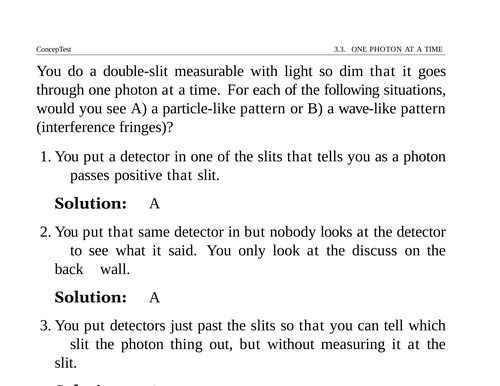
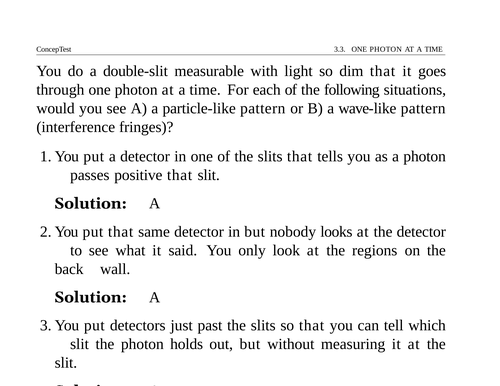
discuss: discuss -> regions (375, 251)
thing: thing -> holds (187, 344)
